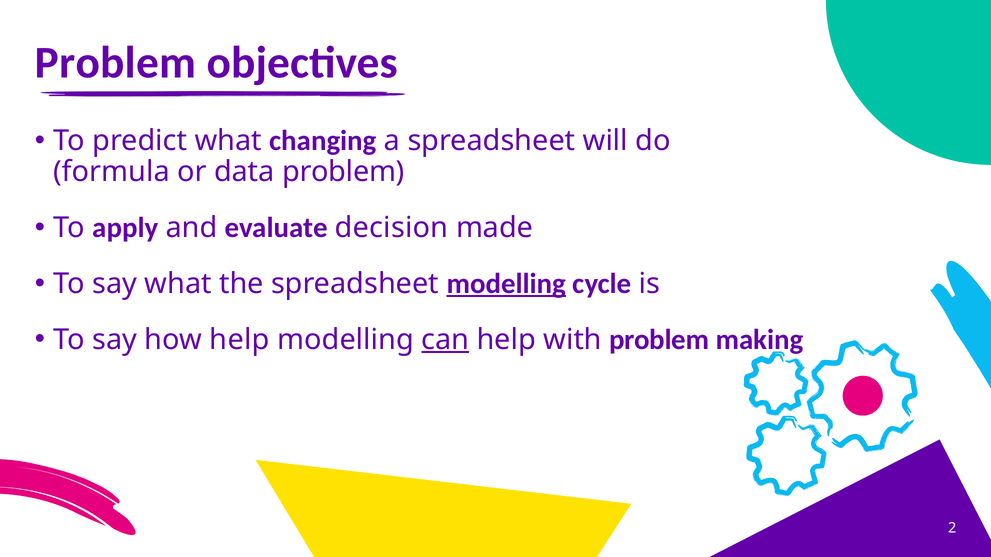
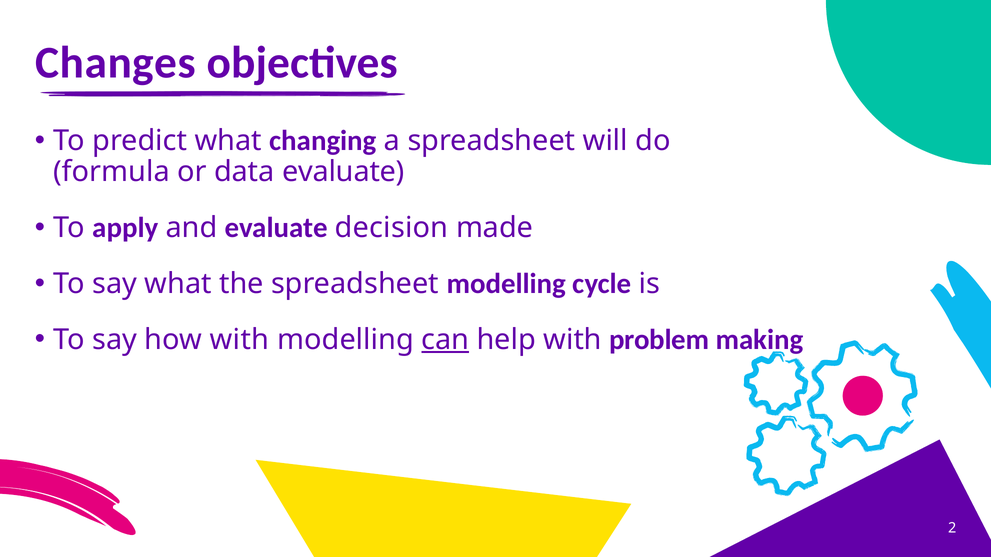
Problem: Problem -> Changes (116, 63)
data problem: problem -> evaluate (343, 172)
modelling underline: present -> none (506, 284)
how help: help -> with (239, 340)
